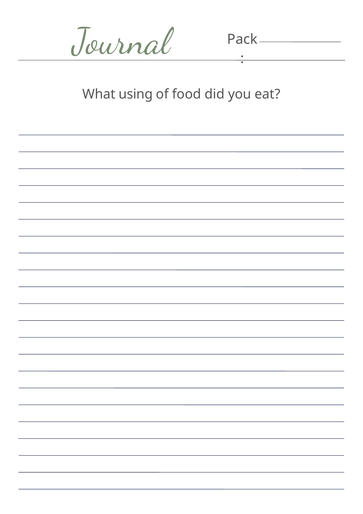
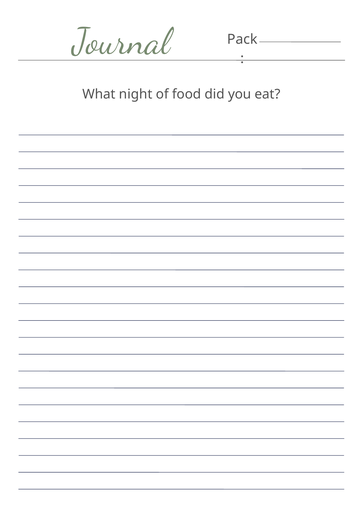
using: using -> night (136, 94)
